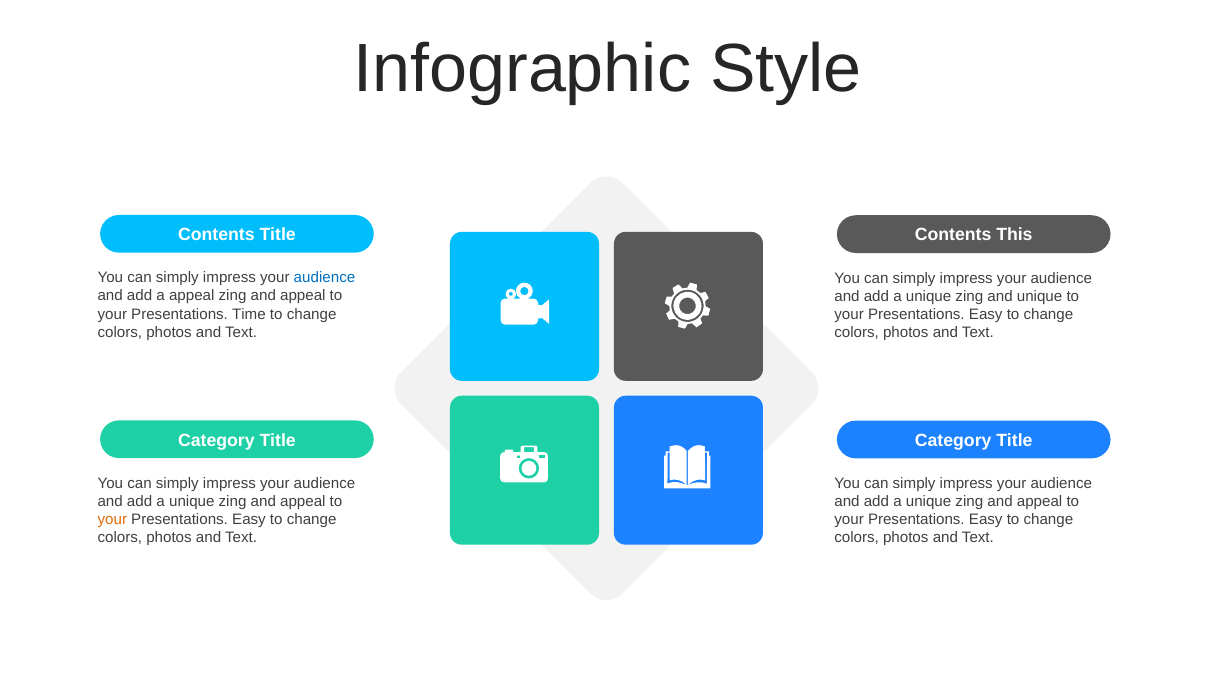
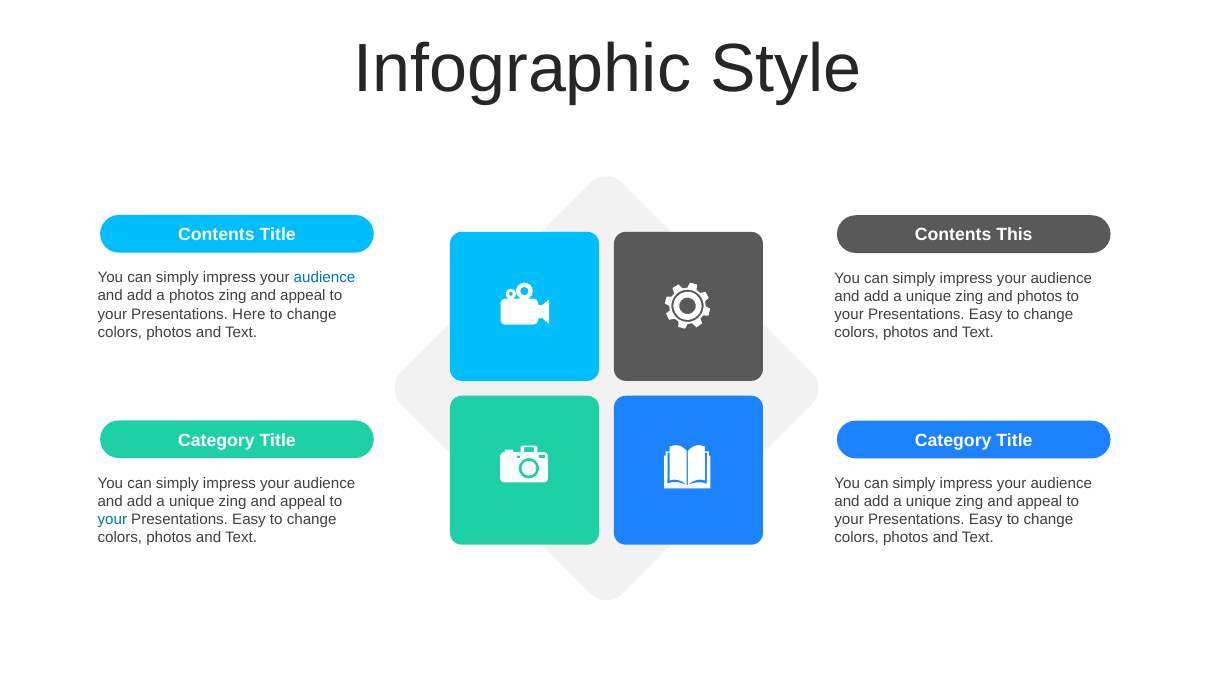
a appeal: appeal -> photos (192, 296)
and unique: unique -> photos (1040, 296)
Time: Time -> Here (249, 314)
your colour: orange -> blue (112, 520)
